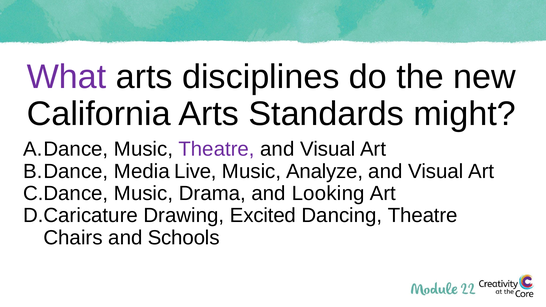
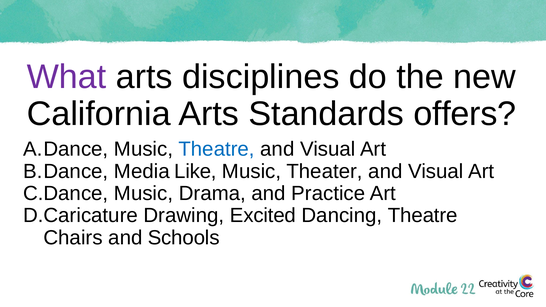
might: might -> offers (465, 114)
Theatre colour: purple -> blue (217, 149)
Live: Live -> Like (195, 171)
Analyze: Analyze -> Theater (325, 171)
Looking: Looking -> Practice (328, 193)
